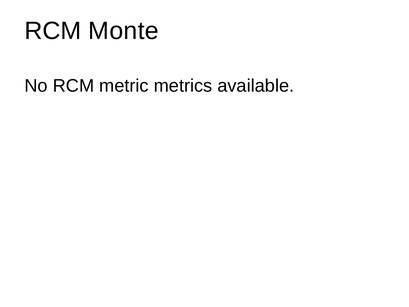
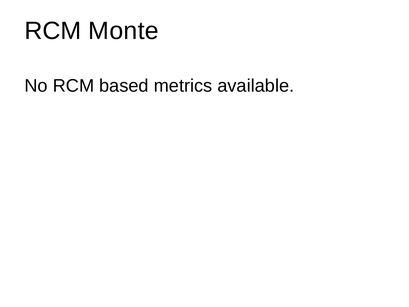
metric: metric -> based (124, 86)
